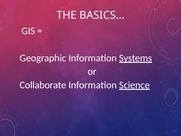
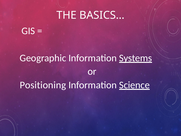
Collaborate: Collaborate -> Positioning (43, 85)
